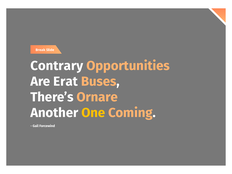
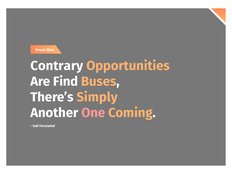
Erat: Erat -> Find (66, 81)
Ornare: Ornare -> Simply (97, 97)
One colour: yellow -> pink (93, 113)
